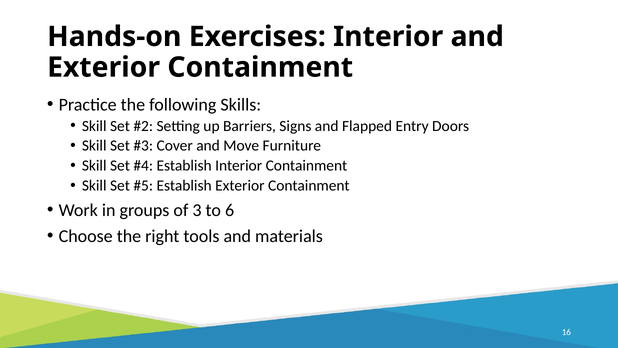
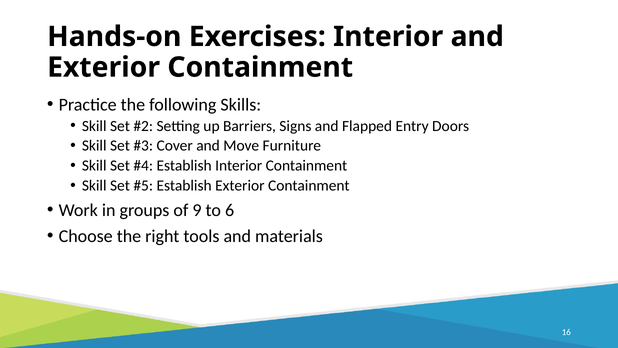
3: 3 -> 9 (197, 210)
